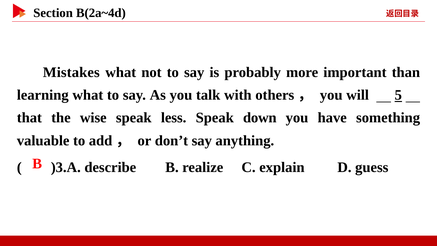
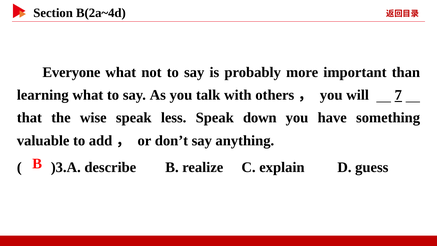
Mistakes: Mistakes -> Everyone (71, 72)
5: 5 -> 7 (398, 95)
